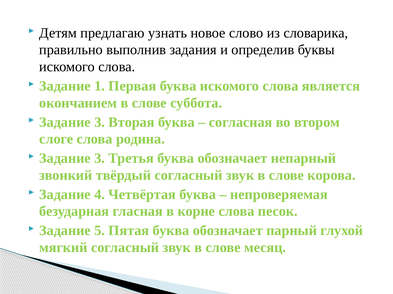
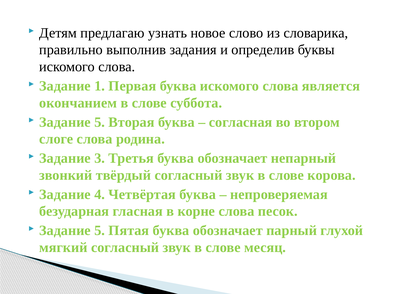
3: 3 -> 5 (100, 122)
